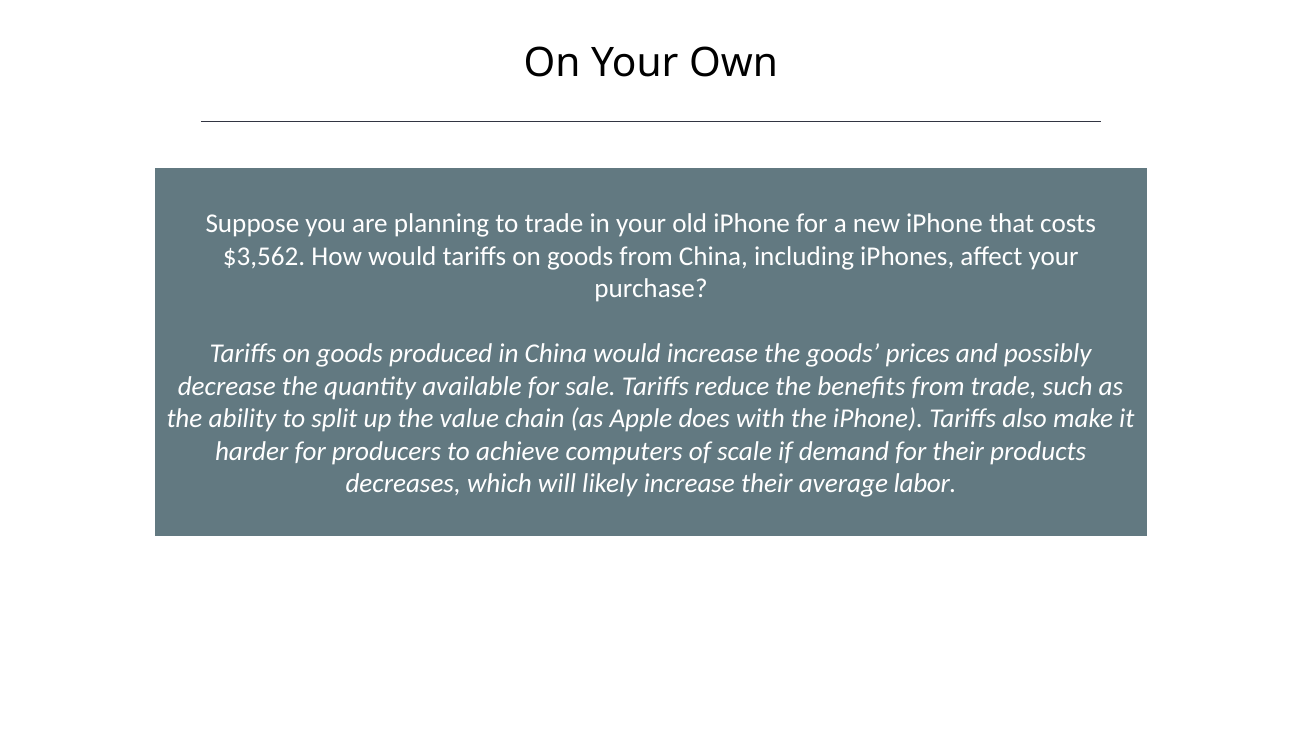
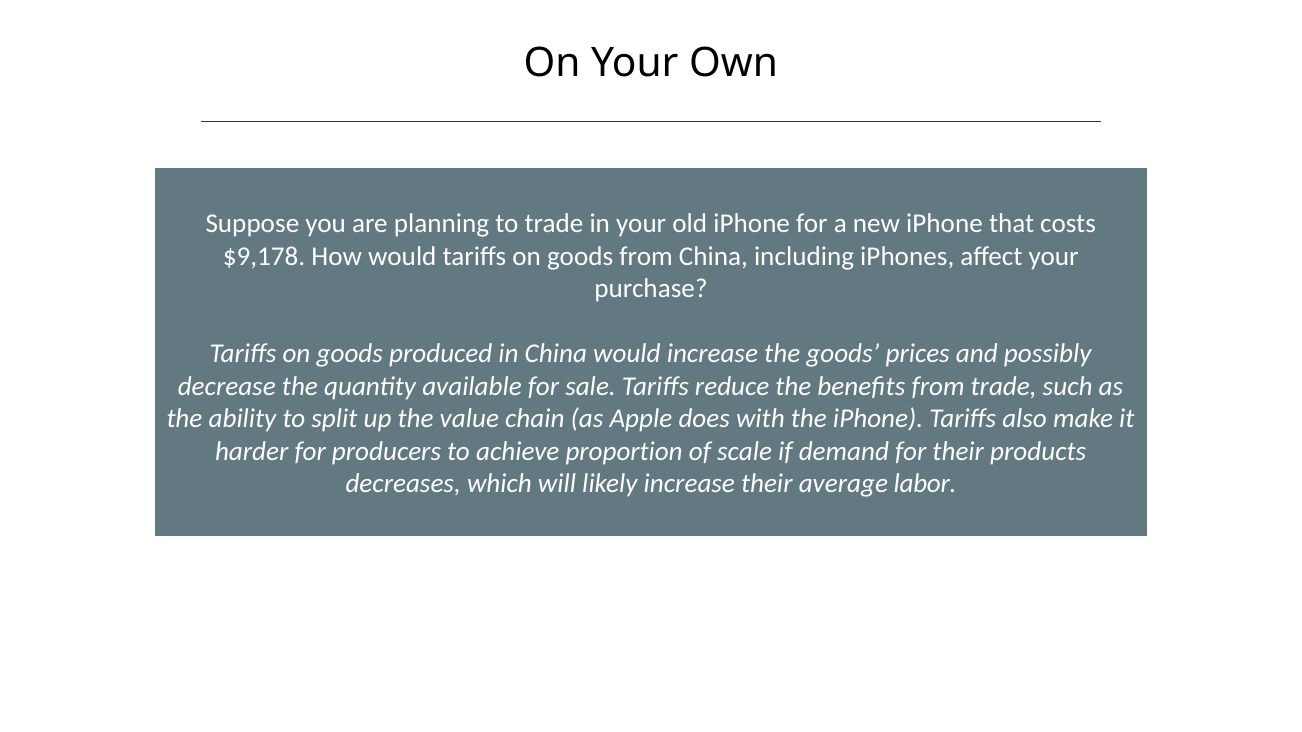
$3,562: $3,562 -> $9,178 (264, 256)
computers: computers -> proportion (624, 452)
